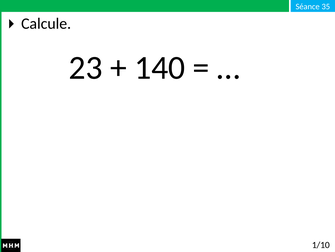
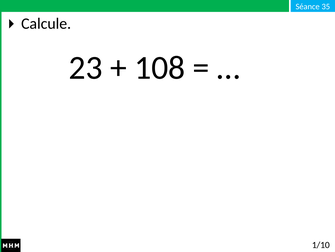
140: 140 -> 108 (160, 68)
